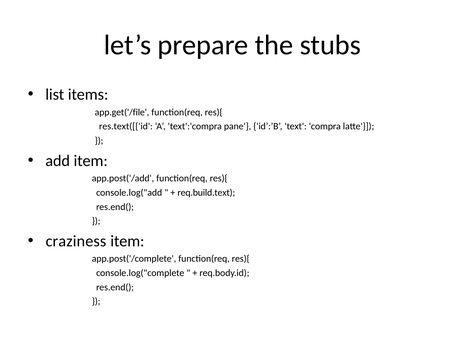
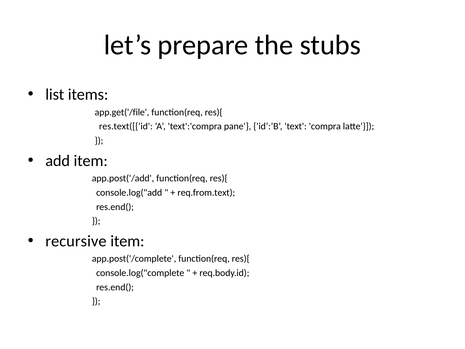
req.build.text: req.build.text -> req.from.text (206, 192)
craziness: craziness -> recursive (76, 241)
